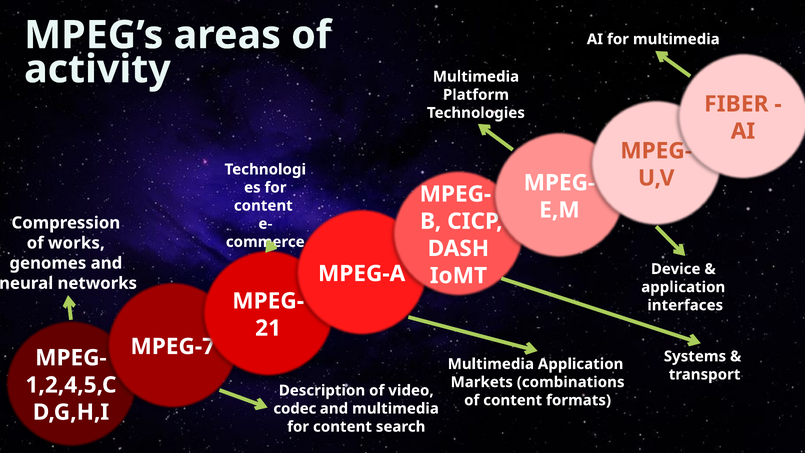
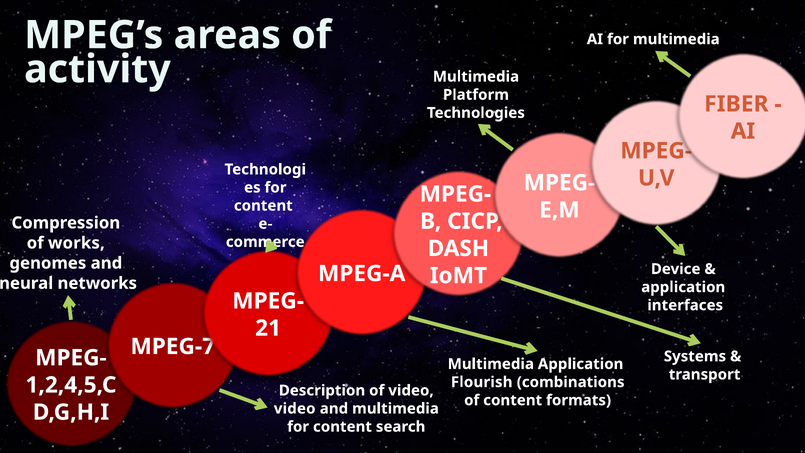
Markets: Markets -> Flourish (482, 382)
codec: codec -> video (295, 408)
